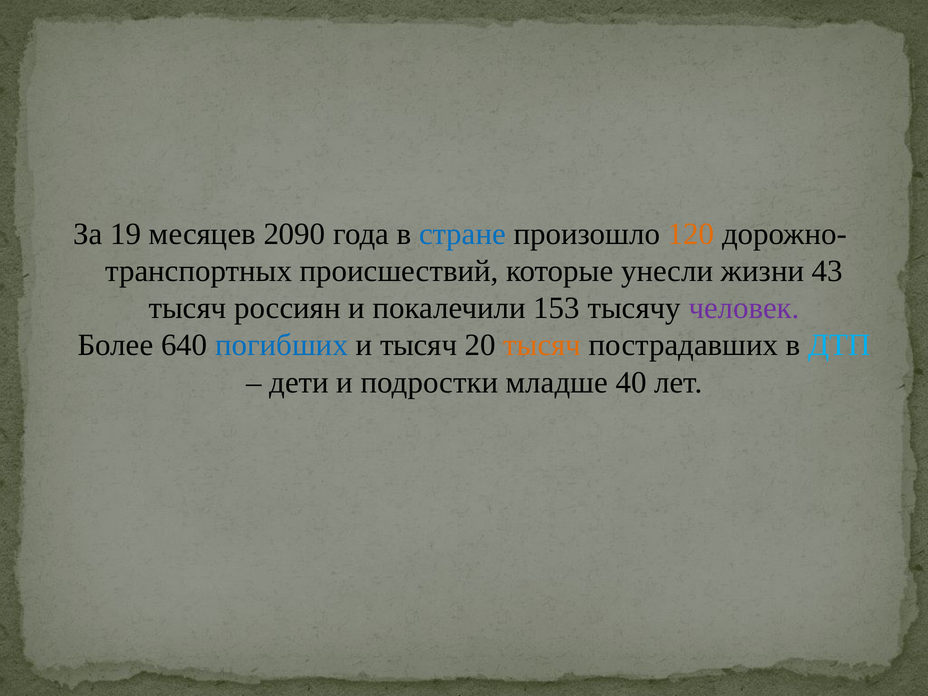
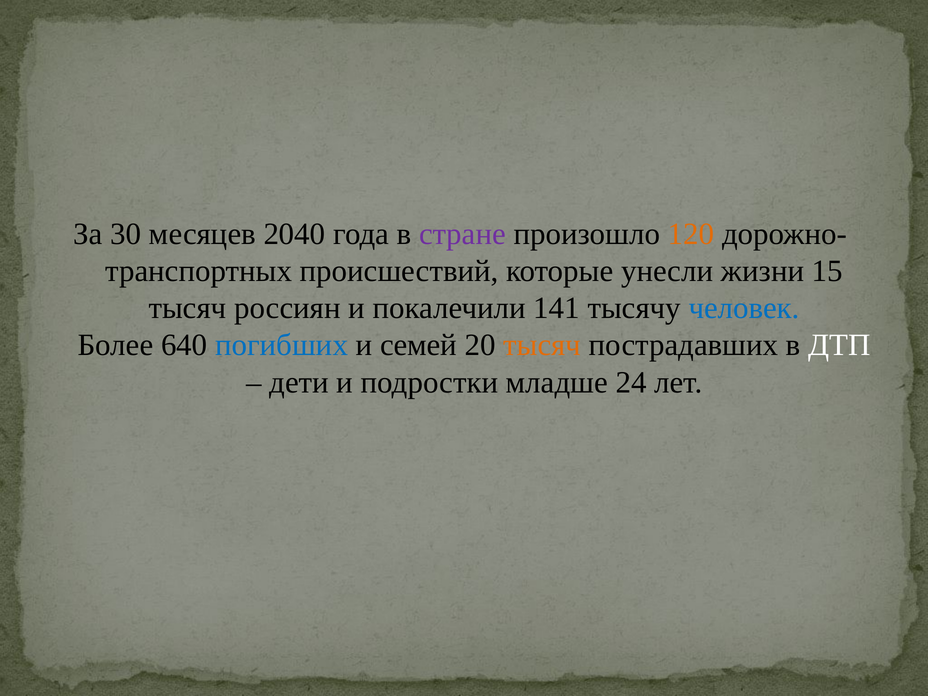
19: 19 -> 30 (126, 234)
2090: 2090 -> 2040 (294, 234)
стране colour: blue -> purple (463, 234)
43: 43 -> 15 (827, 271)
153: 153 -> 141 (557, 308)
человек colour: purple -> blue (744, 308)
и тысяч: тысяч -> семей (418, 345)
ДТП colour: light blue -> white (839, 345)
40: 40 -> 24 (631, 382)
